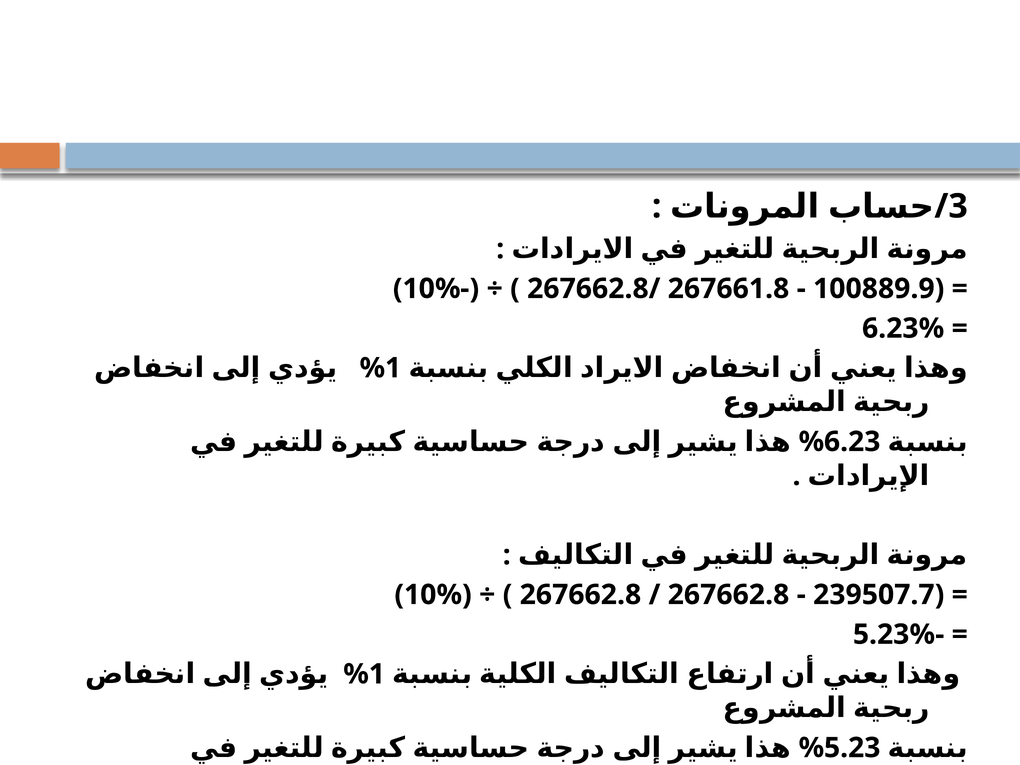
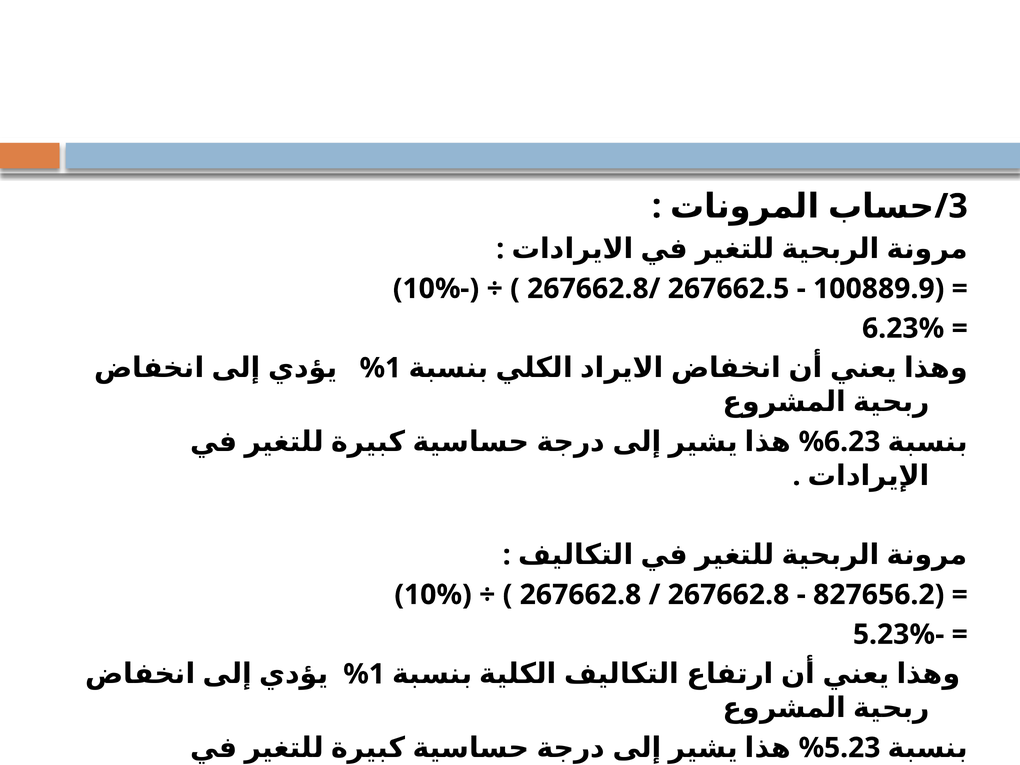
267661.8: 267661.8 -> 267662.5 (728, 289)
239507.7: 239507.7 -> 827656.2 (874, 595)
